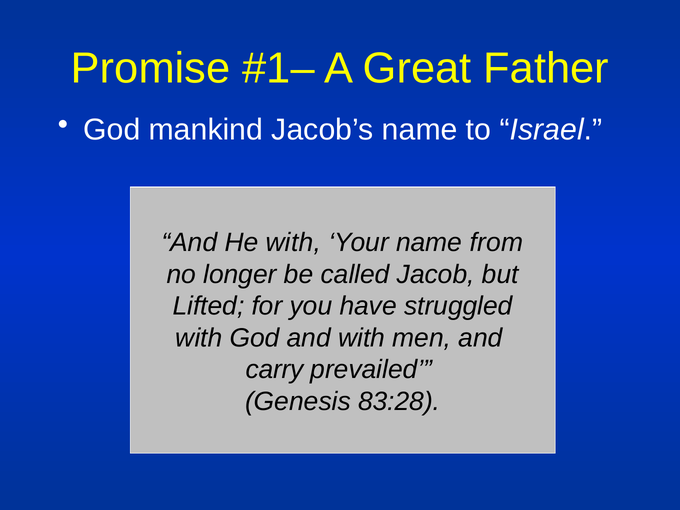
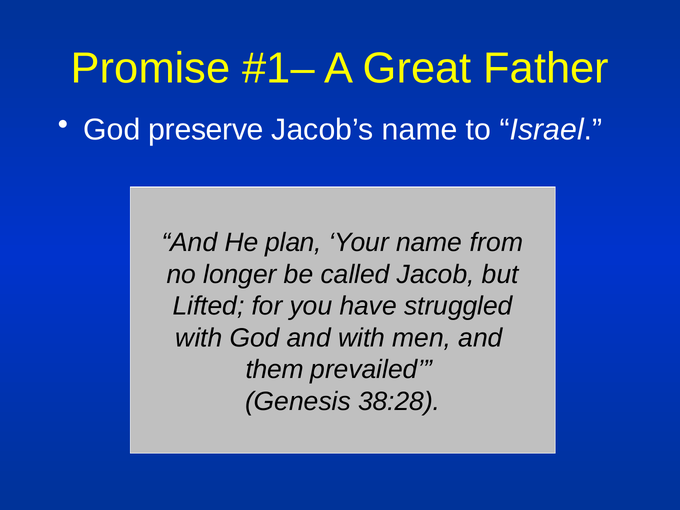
mankind: mankind -> preserve (206, 130)
He with: with -> plan (294, 243)
carry: carry -> them (275, 370)
83:28: 83:28 -> 38:28 (399, 401)
